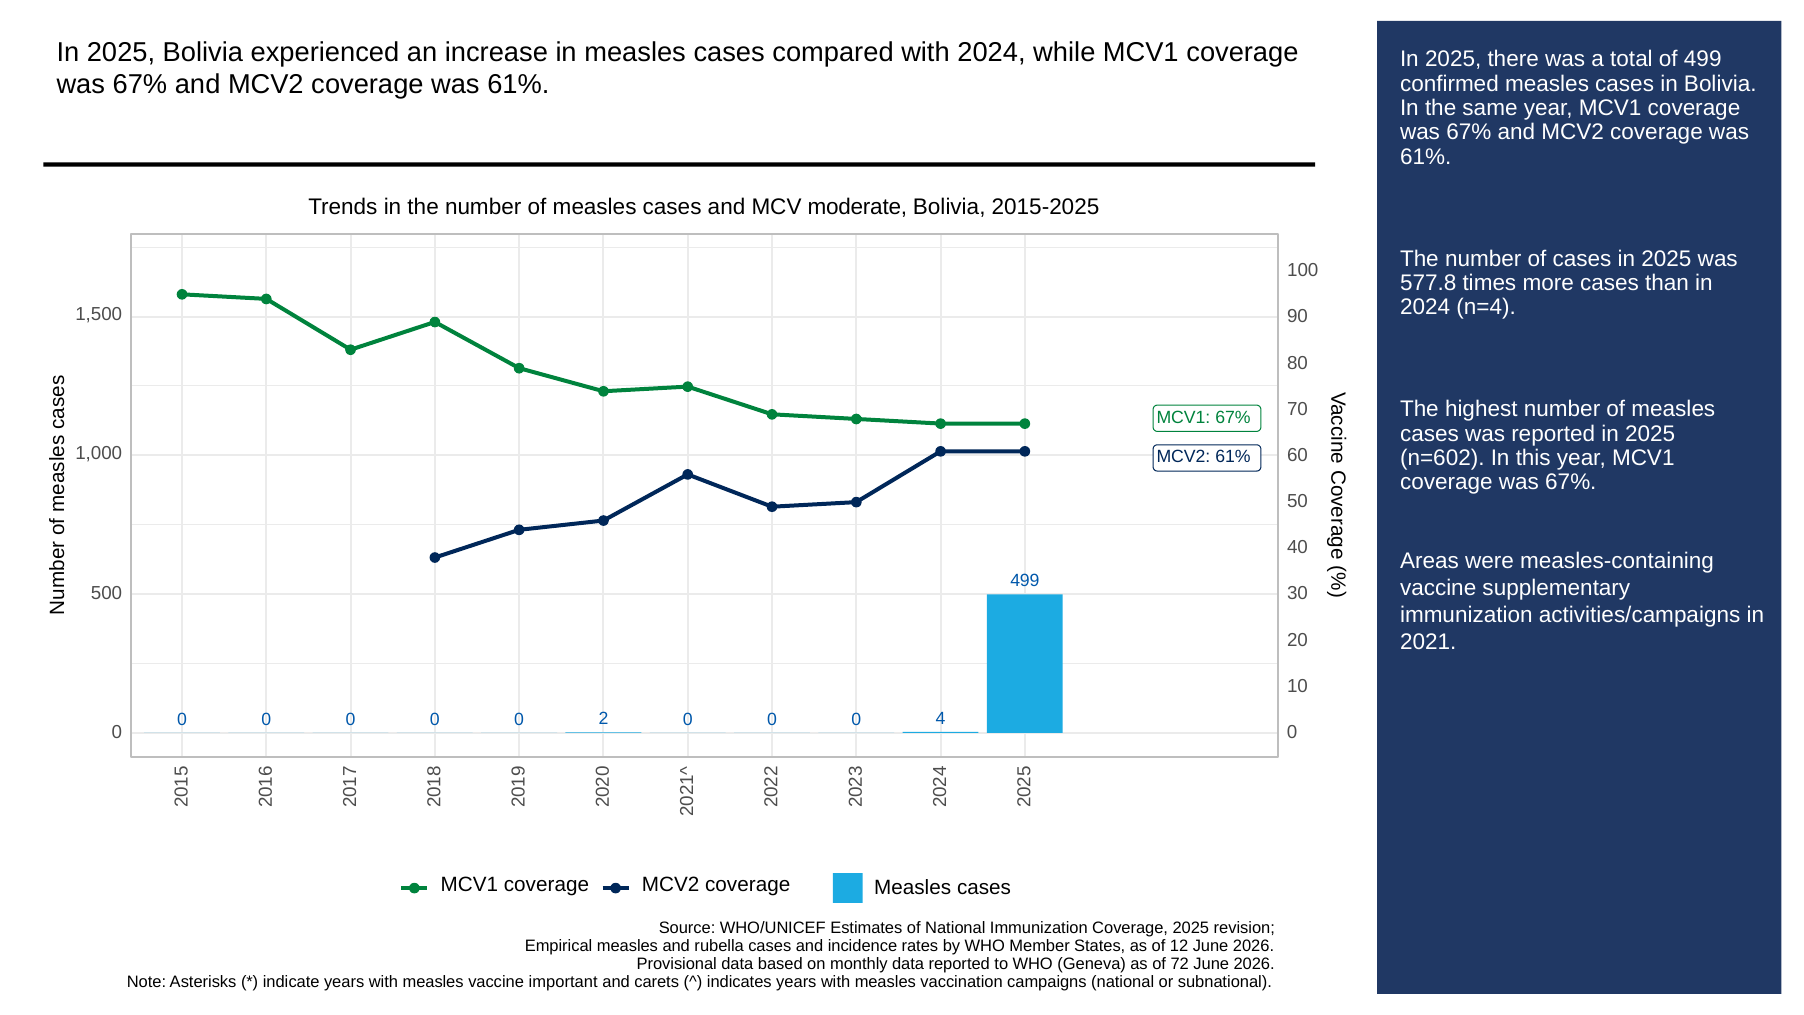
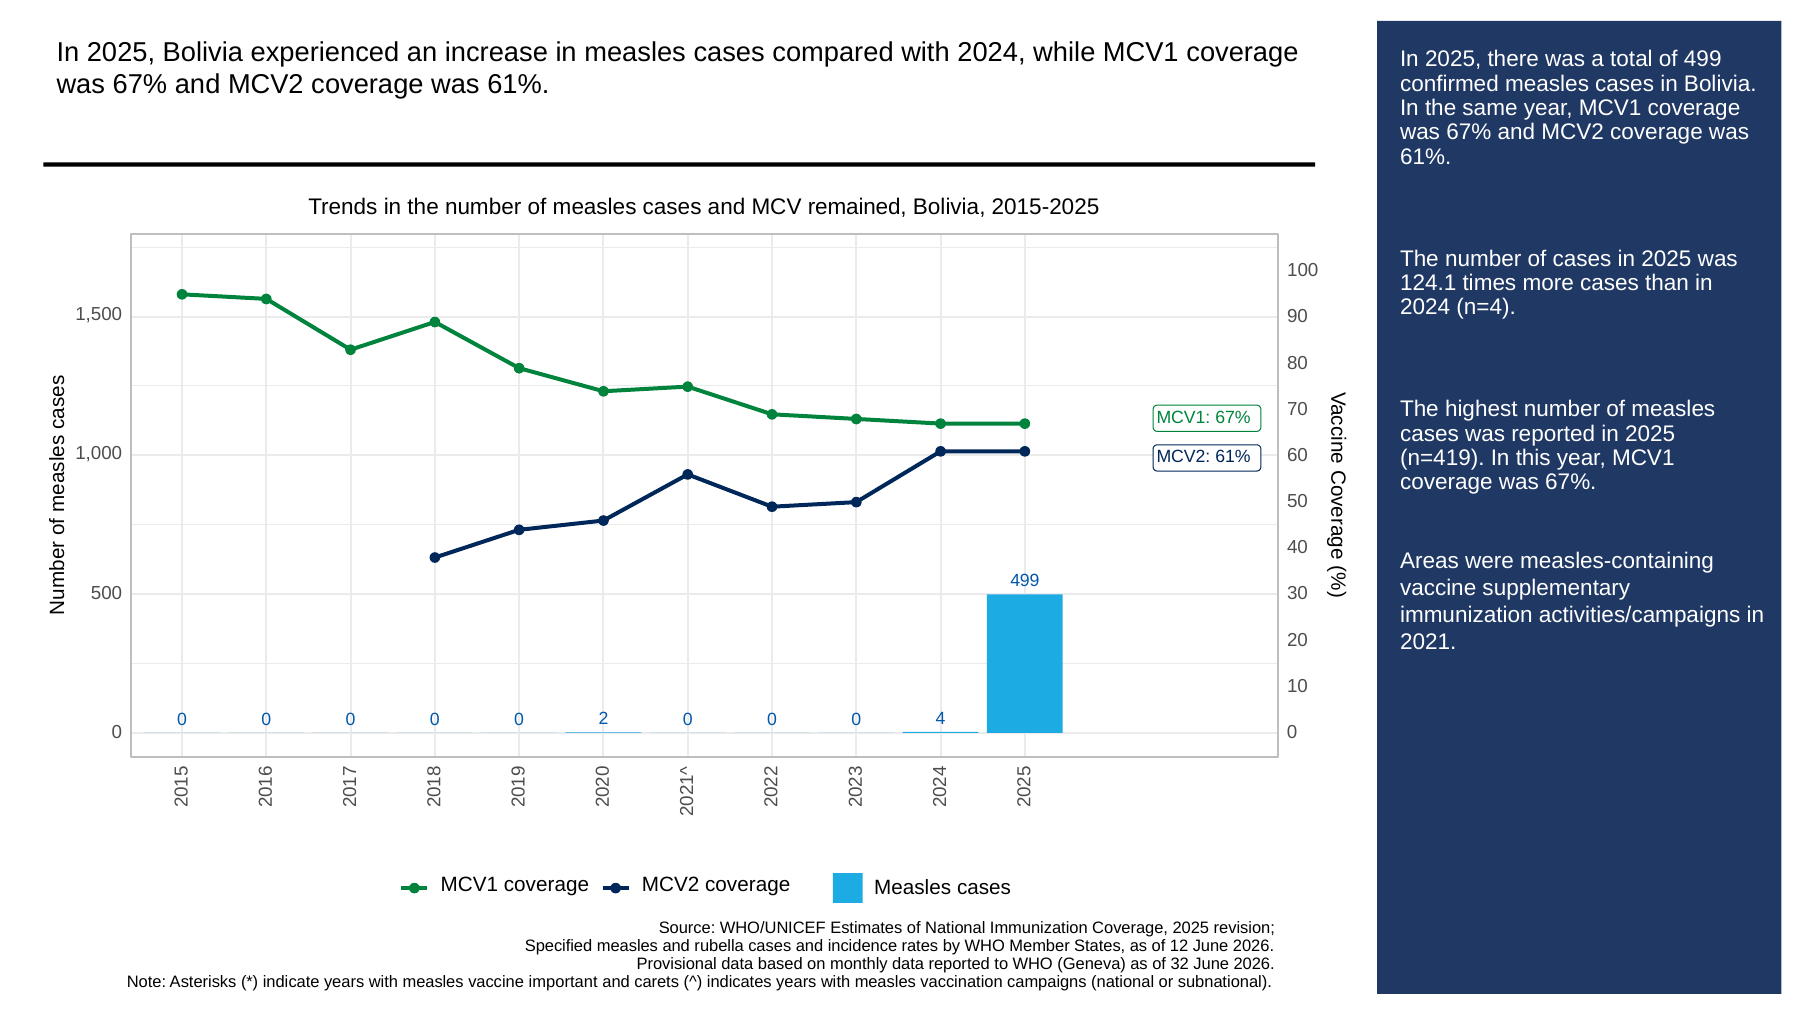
moderate: moderate -> remained (857, 207)
577.8: 577.8 -> 124.1 (1428, 283)
n=602: n=602 -> n=419 (1442, 458)
Empirical: Empirical -> Specified (559, 946)
72: 72 -> 32 (1180, 964)
